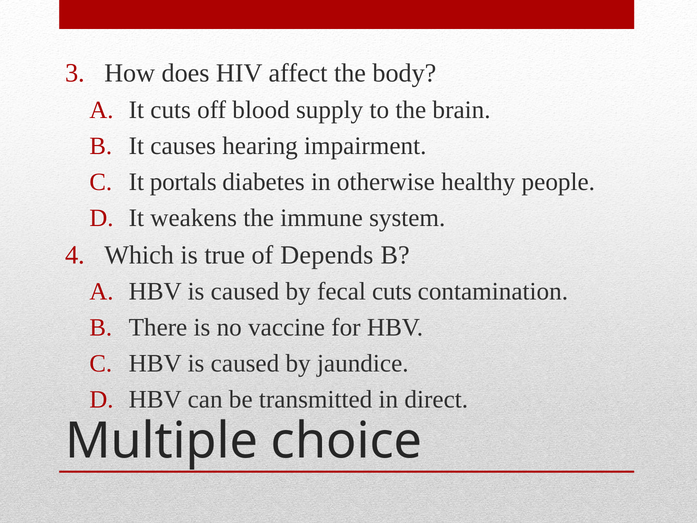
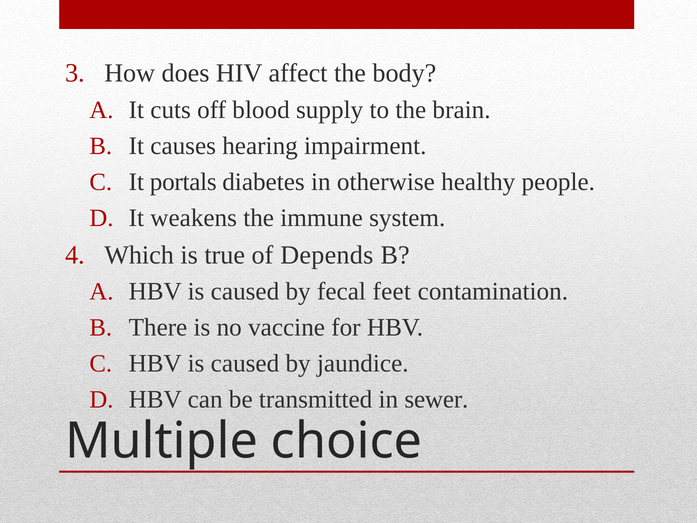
fecal cuts: cuts -> feet (392, 291)
direct: direct -> sewer (436, 399)
